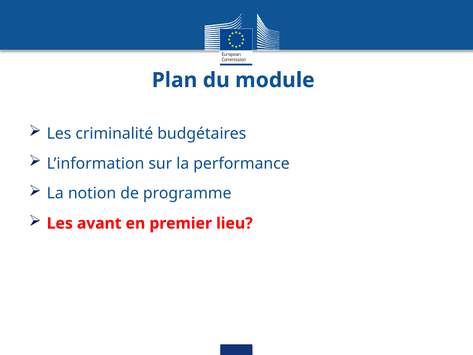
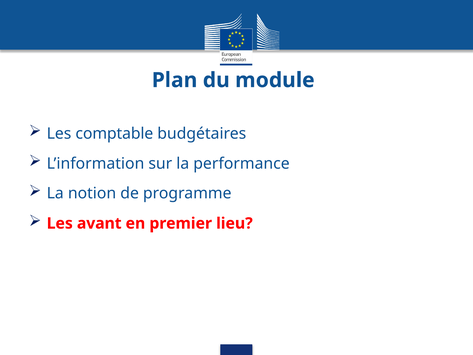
criminalité: criminalité -> comptable (114, 133)
